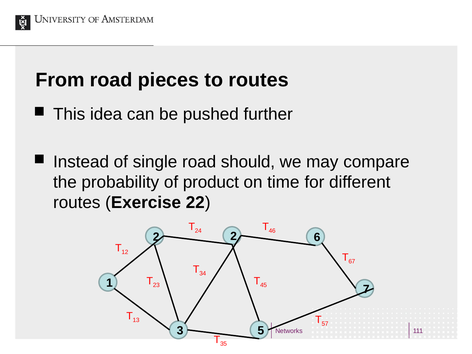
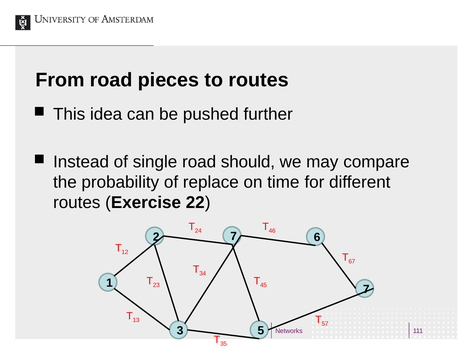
product: product -> replace (211, 182)
2 2: 2 -> 7 (234, 236)
